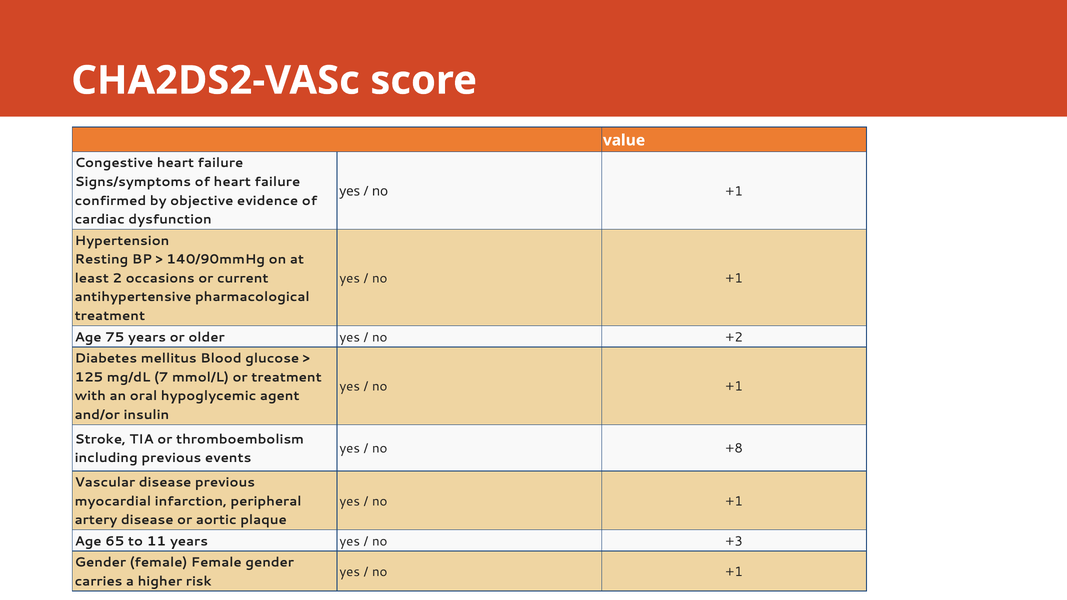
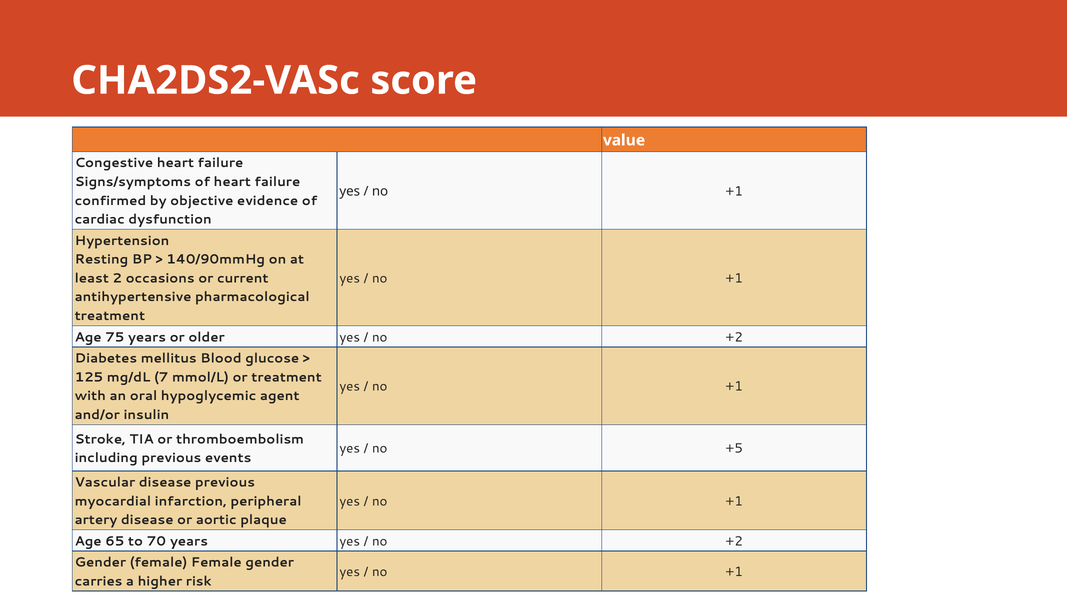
+8: +8 -> +5 (734, 449)
11: 11 -> 70 (156, 541)
+3: +3 -> +2 (734, 541)
